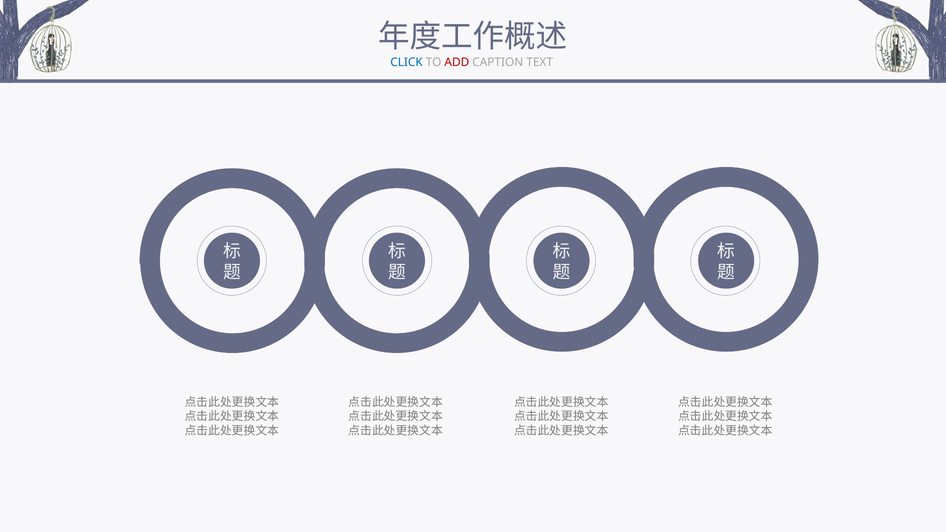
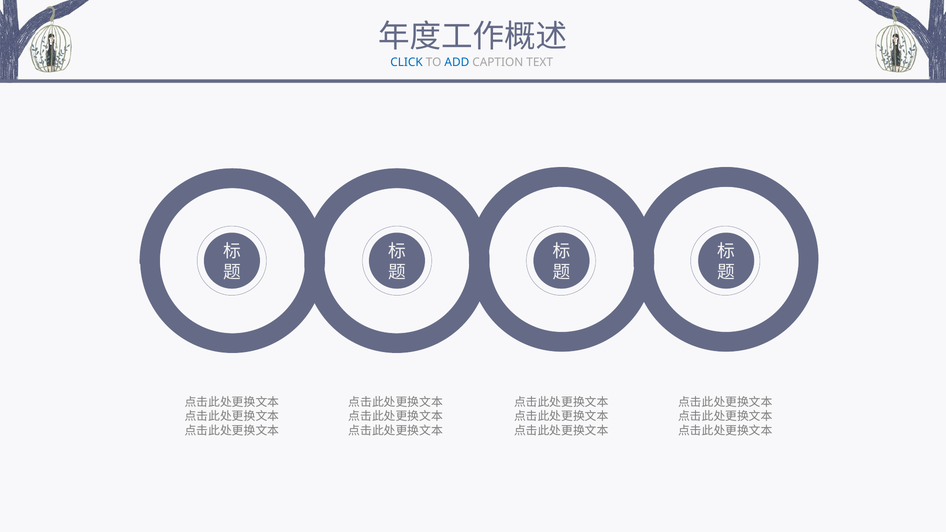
ADD colour: red -> blue (457, 63)
